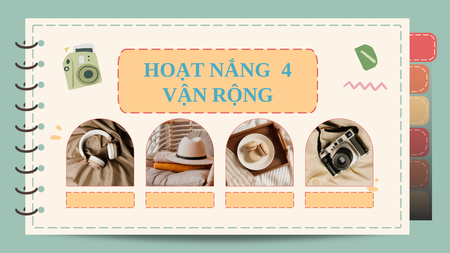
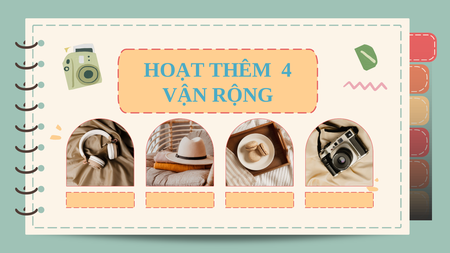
NẮNG: NẮNG -> THÊM (240, 70)
